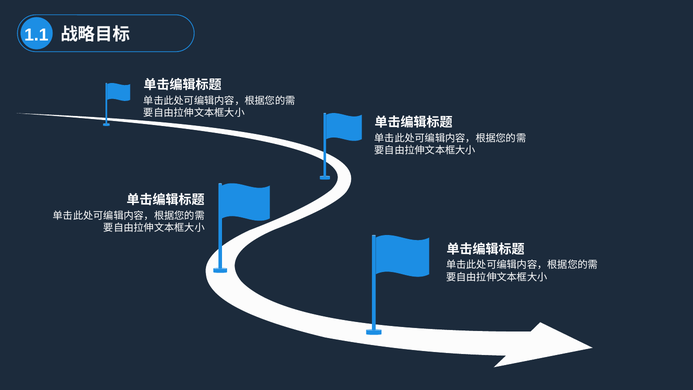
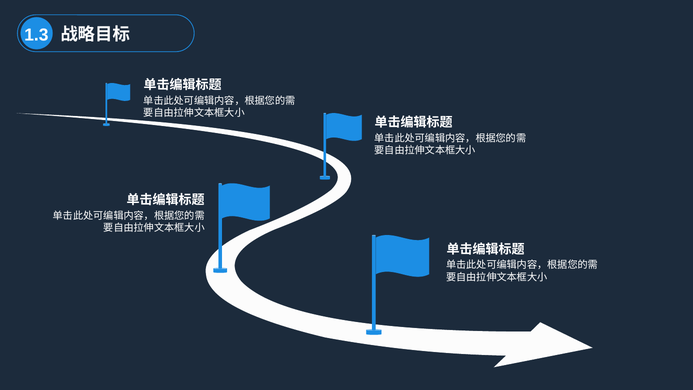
1.1: 1.1 -> 1.3 (36, 35)
